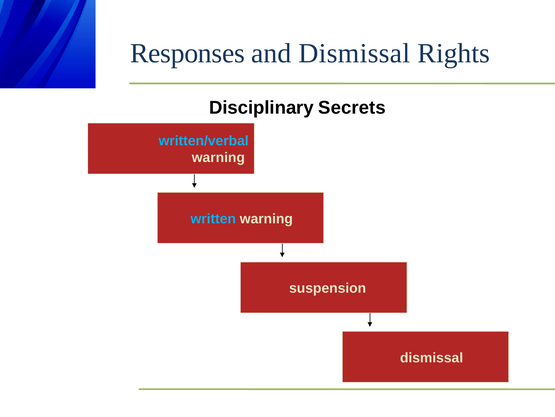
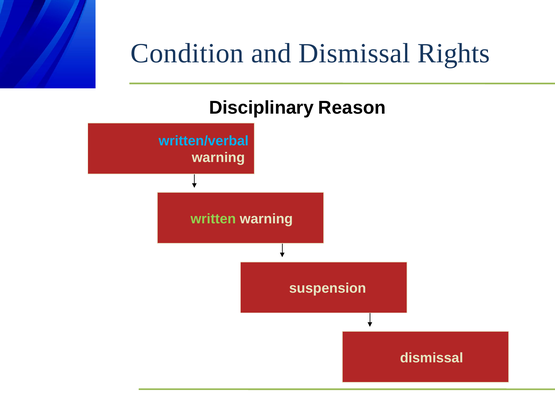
Responses: Responses -> Condition (187, 53)
Secrets: Secrets -> Reason (352, 107)
written colour: light blue -> light green (213, 218)
